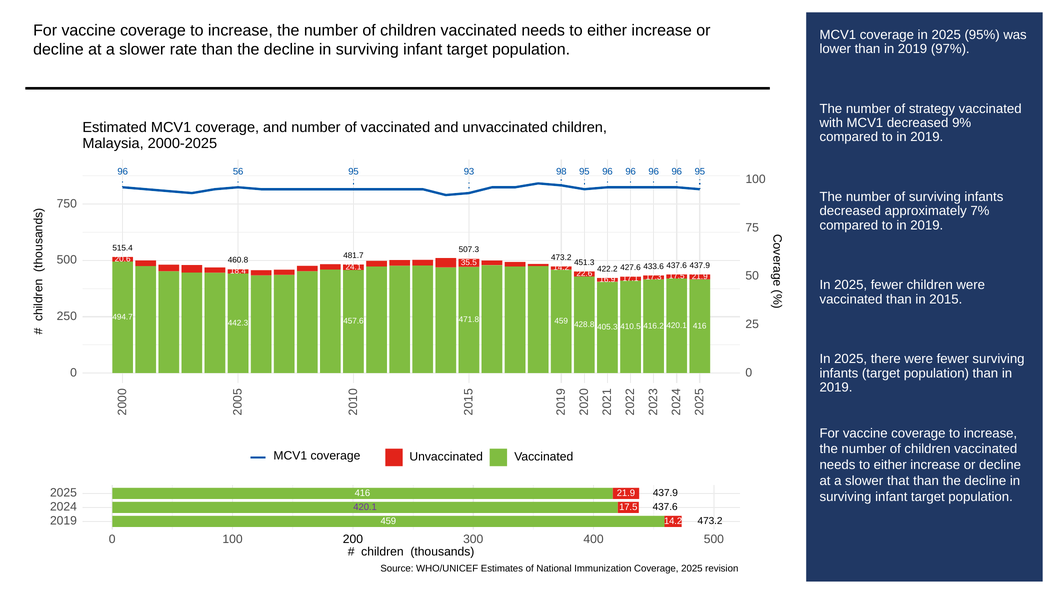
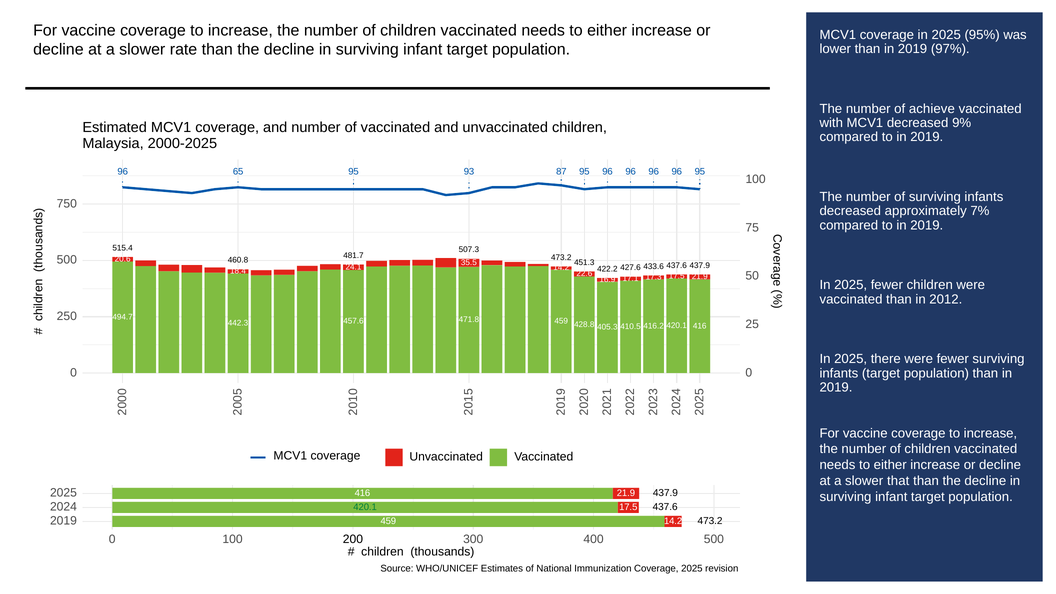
strategy: strategy -> achieve (932, 109)
56: 56 -> 65 (238, 172)
98: 98 -> 87 (561, 172)
2015: 2015 -> 2012 (946, 299)
420.1 colour: purple -> green (365, 507)
